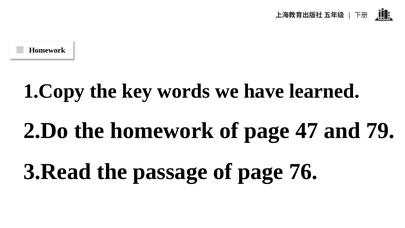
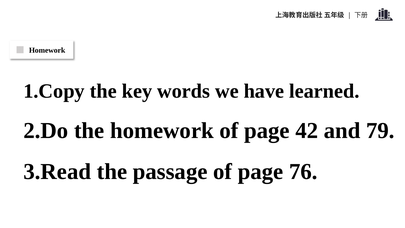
47: 47 -> 42 (307, 131)
